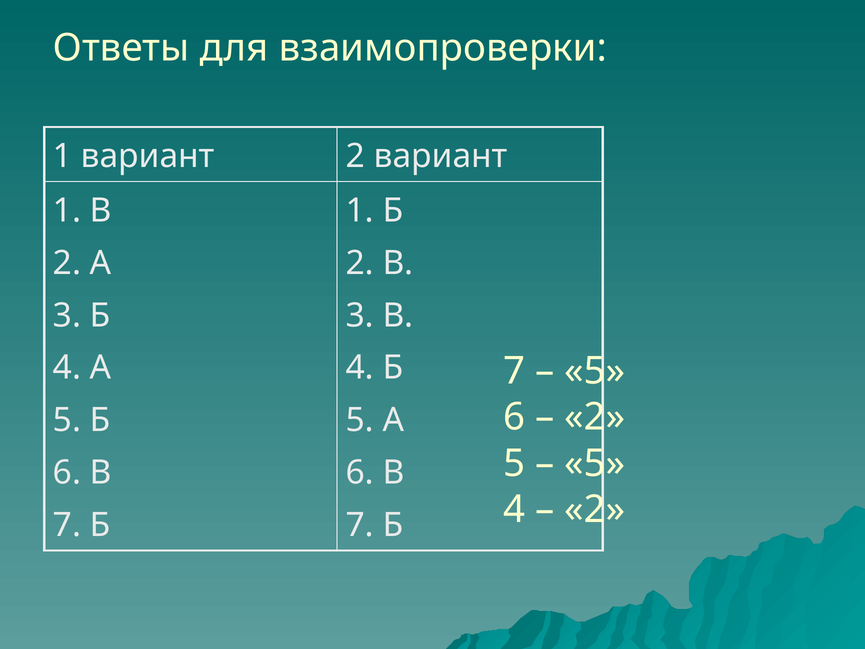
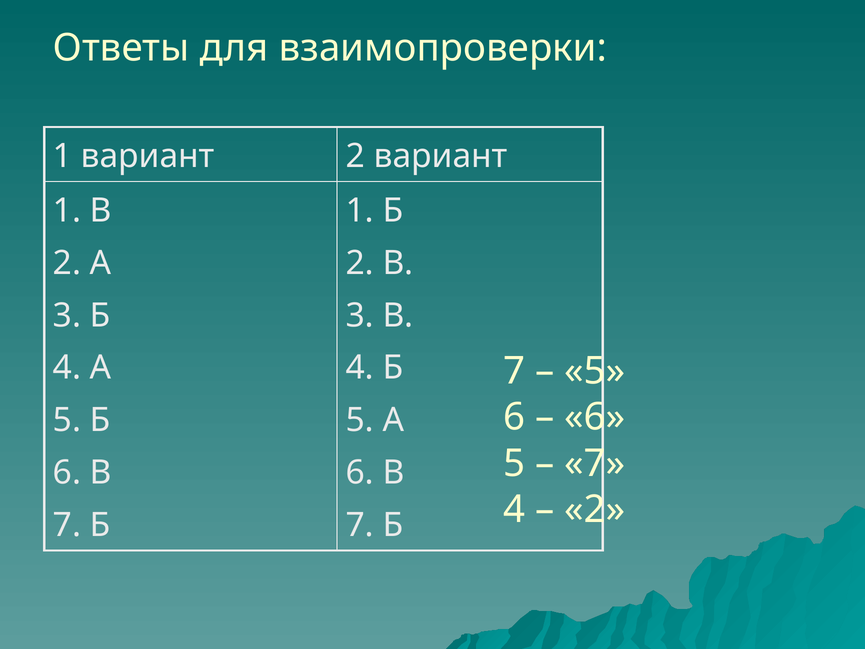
2: 2 -> 6 (595, 417)
5: 5 -> 7 (595, 463)
